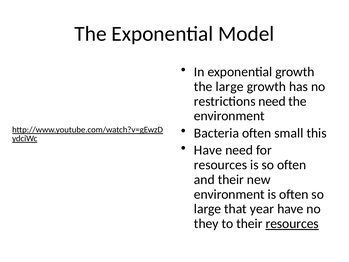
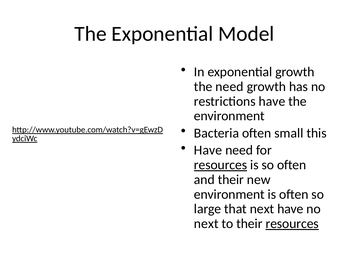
the large: large -> need (230, 87)
restrictions need: need -> have (272, 101)
resources underline: none -> present (221, 165)
that year: year -> next (262, 209)
they: they -> next (206, 223)
